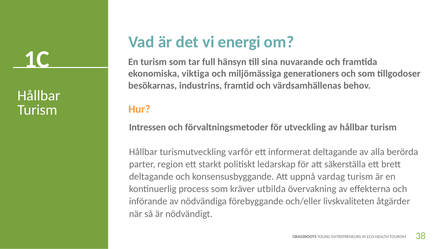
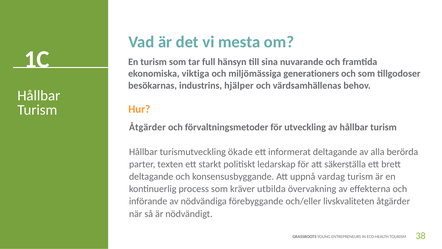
energi: energi -> mesta (239, 42)
framtid: framtid -> hjälper (239, 85)
Intressen: Intressen -> Åtgärder (147, 127)
varför: varför -> ökade (240, 152)
region: region -> texten (170, 164)
